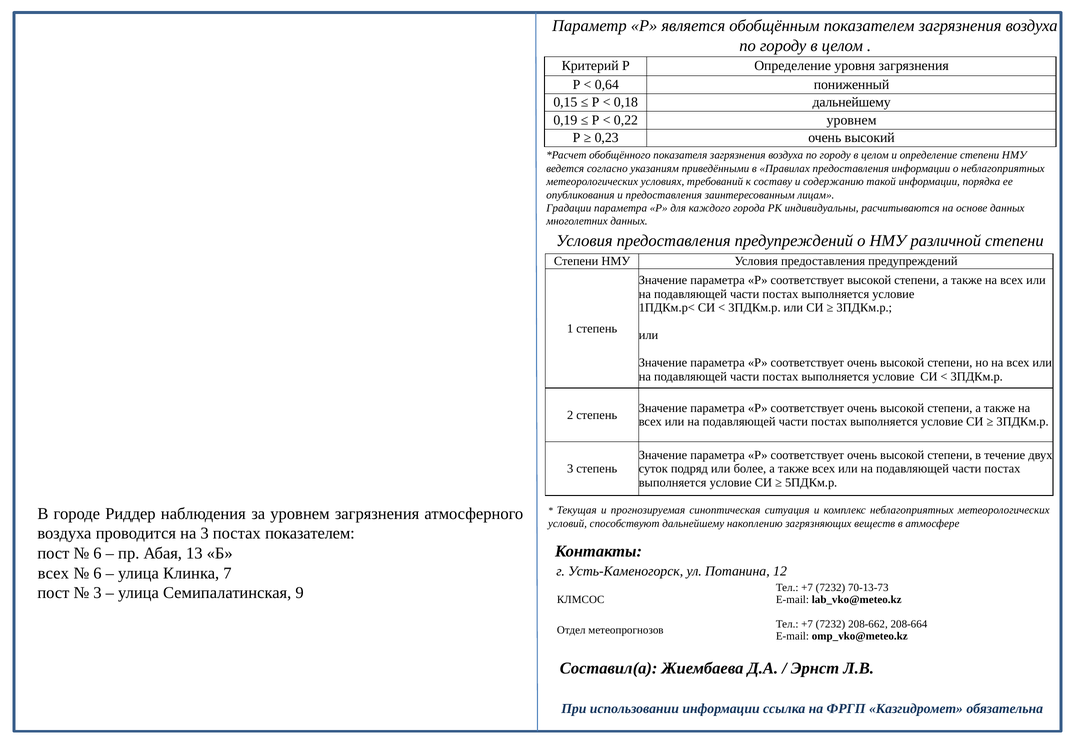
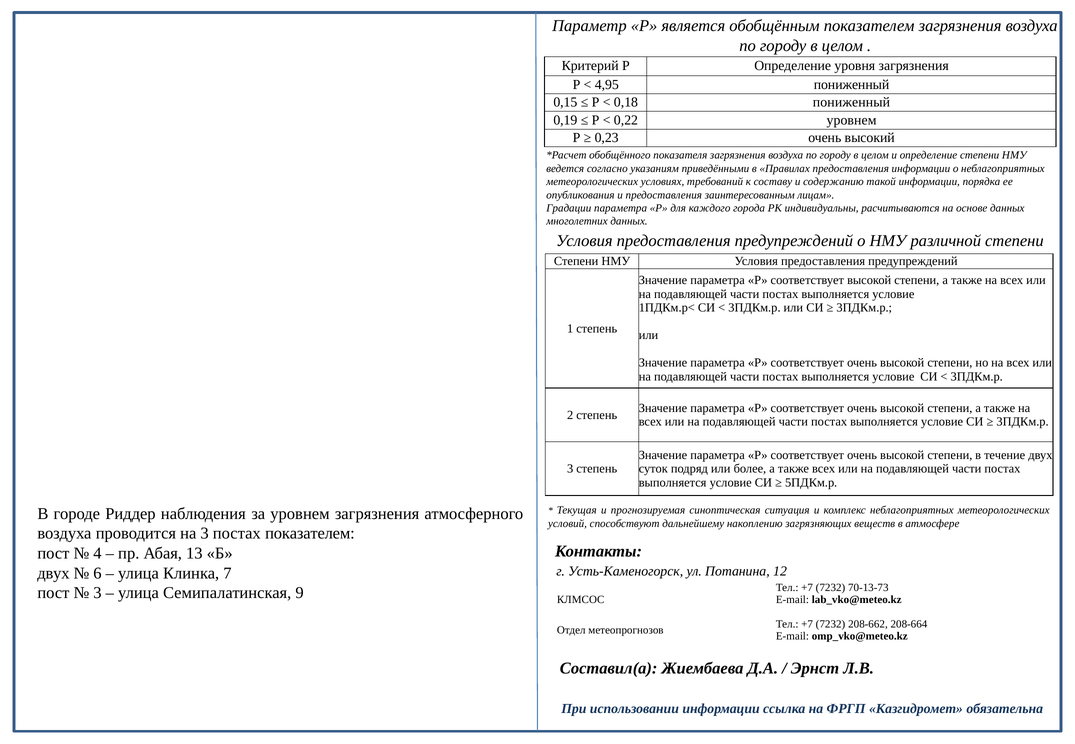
0,64: 0,64 -> 4,95 (607, 85)
0,18 дальнейшему: дальнейшему -> пониженный (851, 102)
6: 6 -> 4 (97, 553)
всех: всех -> двух (53, 573)
